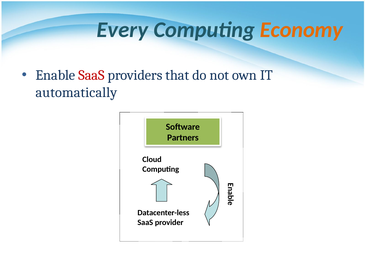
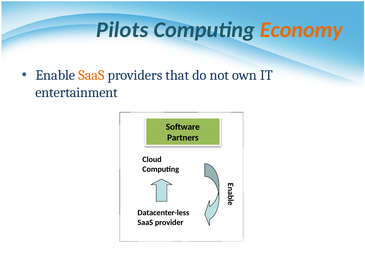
Every: Every -> Pilots (122, 30)
SaaS colour: red -> orange (91, 75)
automatically: automatically -> entertainment (77, 92)
